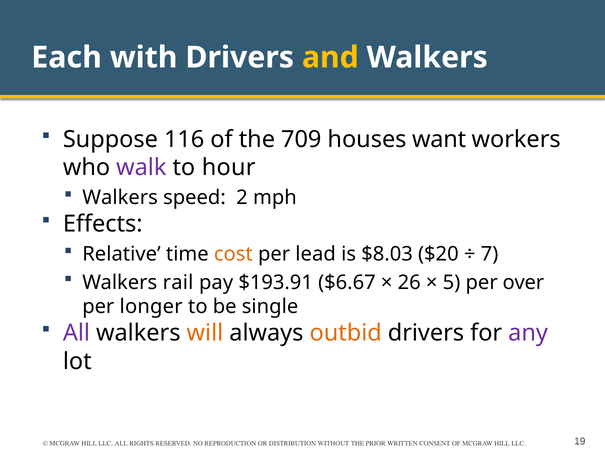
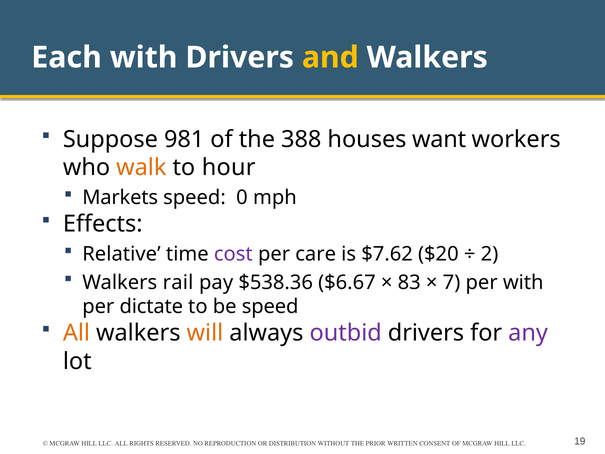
116: 116 -> 981 (184, 139)
709: 709 -> 388 (301, 139)
walk colour: purple -> orange (141, 168)
Walkers: Walkers -> Markets (120, 198)
2: 2 -> 0 (242, 198)
cost colour: orange -> purple (233, 254)
lead: lead -> care (316, 254)
$8.03: $8.03 -> $7.62 (387, 254)
7: 7 -> 2 (490, 254)
$193.91: $193.91 -> $538.36 (276, 282)
26: 26 -> 83 (409, 282)
5: 5 -> 7 (452, 282)
per over: over -> with (523, 282)
longer: longer -> dictate (151, 306)
be single: single -> speed (270, 306)
All colour: purple -> orange (76, 333)
outbid colour: orange -> purple (346, 333)
